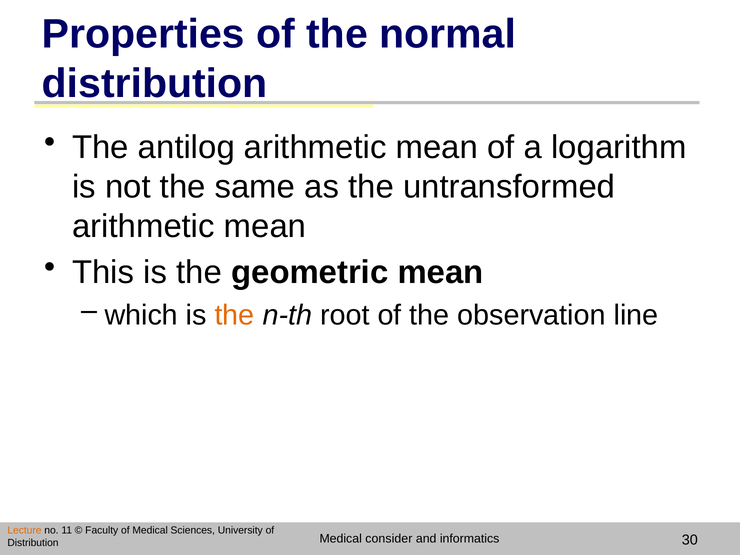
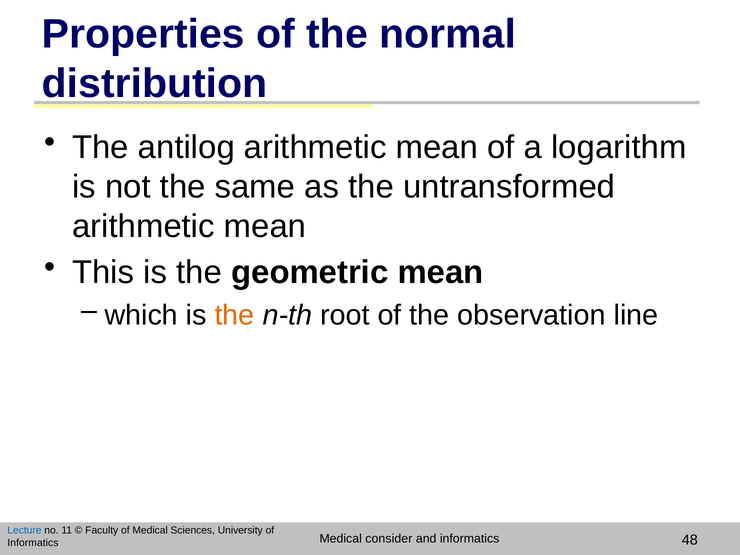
Lecture colour: orange -> blue (24, 531)
Distribution: Distribution -> Informatics (33, 543)
30: 30 -> 48 (690, 540)
